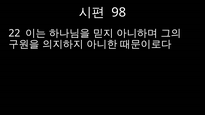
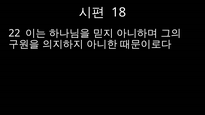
98: 98 -> 18 (119, 12)
